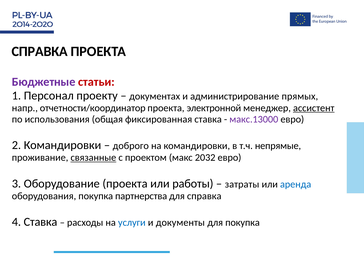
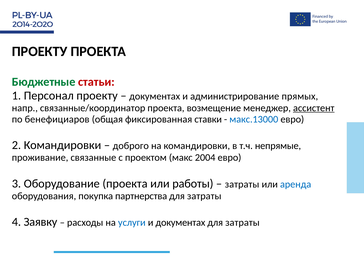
СПРАВКА: СПРАВКА -> ПРОЕКТУ (40, 52)
Бюджетные colour: purple -> green (44, 82)
отчетности/координатор: отчетности/координатор -> связанные/координатор (93, 108)
электронной: электронной -> возмещение (214, 108)
использования: использования -> бенефициаров (57, 119)
фиксированная ставка: ставка -> ставки (208, 119)
макс.13000 colour: purple -> blue (254, 119)
связанные underline: present -> none (93, 158)
2032: 2032 -> 2004 (205, 158)
справка: справка -> затраты (204, 196)
4 Ставка: Ставка -> Заявку (40, 222)
и документы: документы -> документах (180, 223)
покупка: покупка -> затраты (242, 223)
